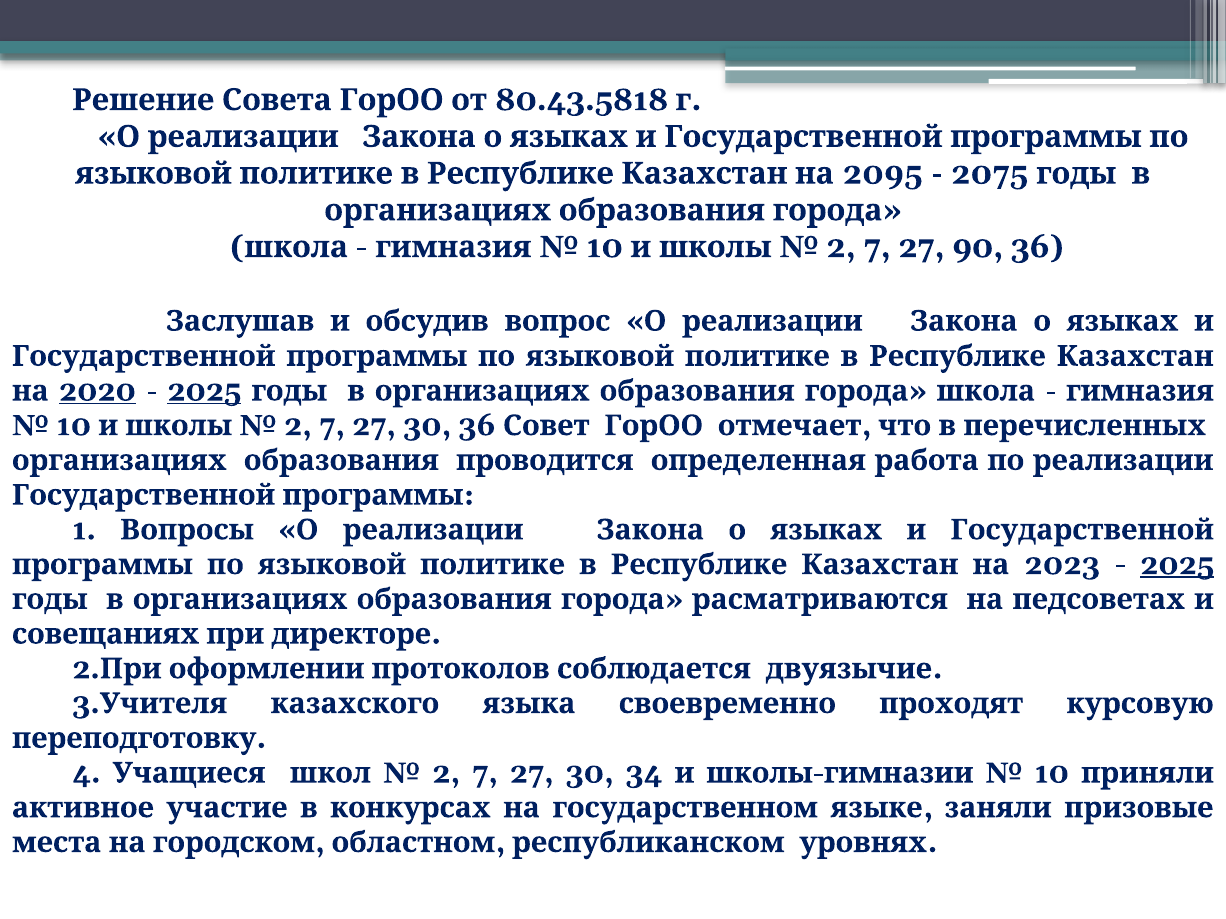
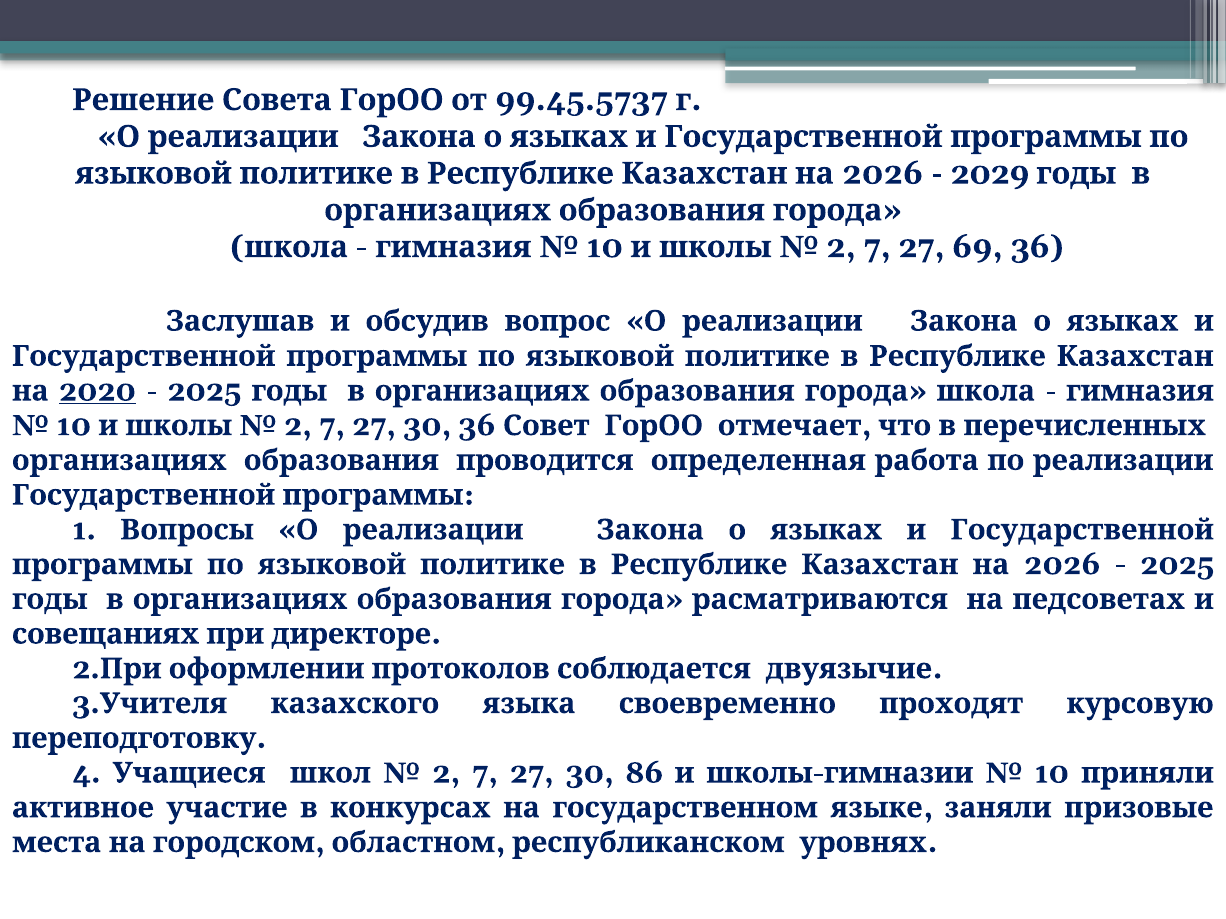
80.43.5818: 80.43.5818 -> 99.45.5737 (582, 100)
2095: 2095 -> 2026 (883, 174)
2075: 2075 -> 2029 (990, 174)
90: 90 -> 69 (977, 247)
2025 underline: present -> none (204, 391)
2023: 2023 -> 2026 (1062, 565)
2025 underline: present -> none (1177, 565)
34: 34 -> 86 (644, 773)
